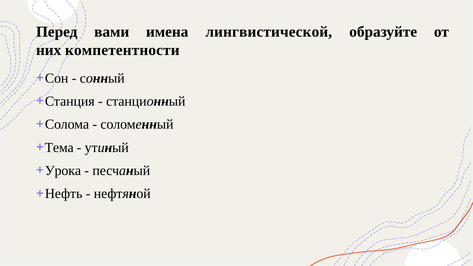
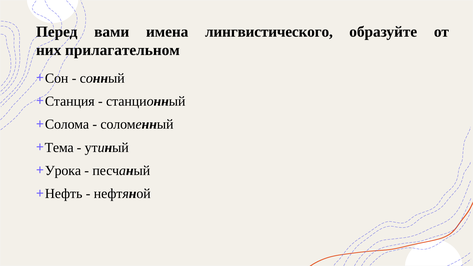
лингвистической: лингвистической -> лингвистического (269, 32)
компетентности: компетентности -> прилагательном (122, 50)
